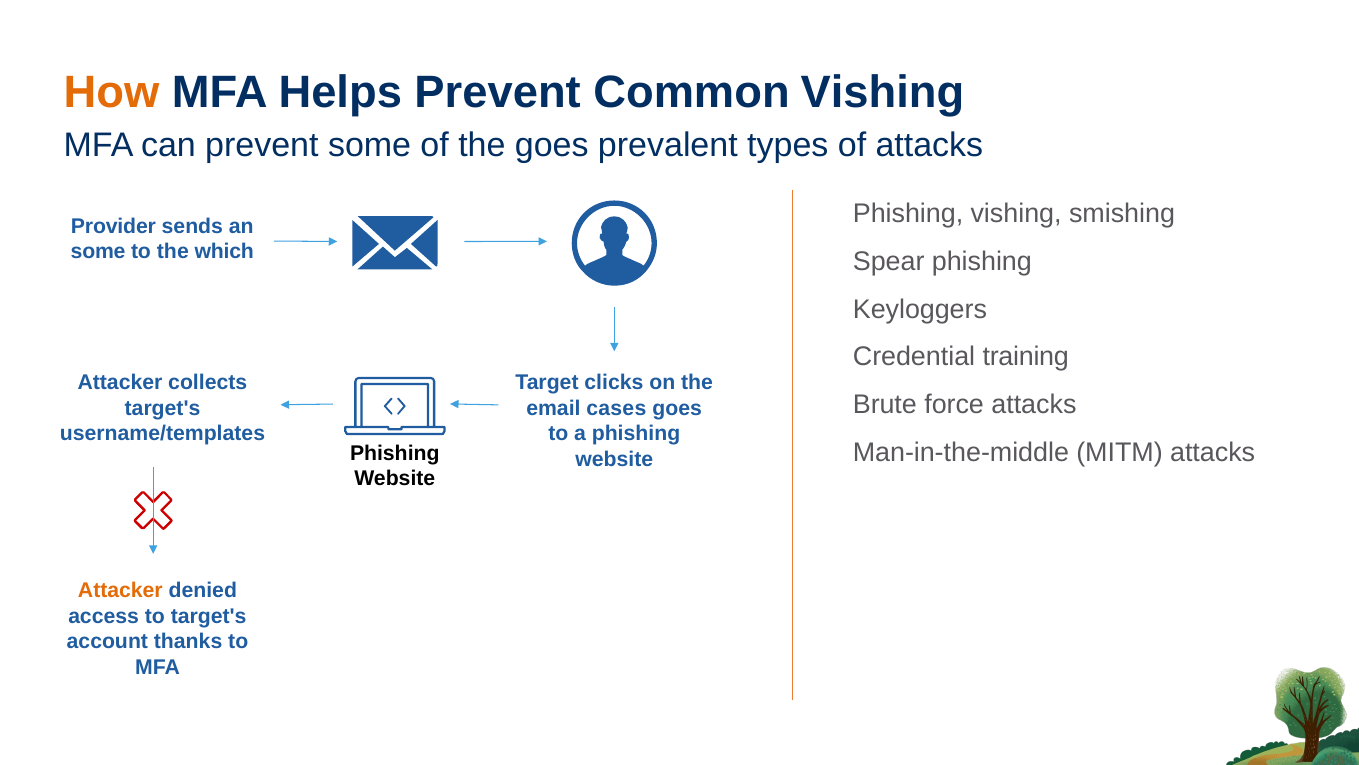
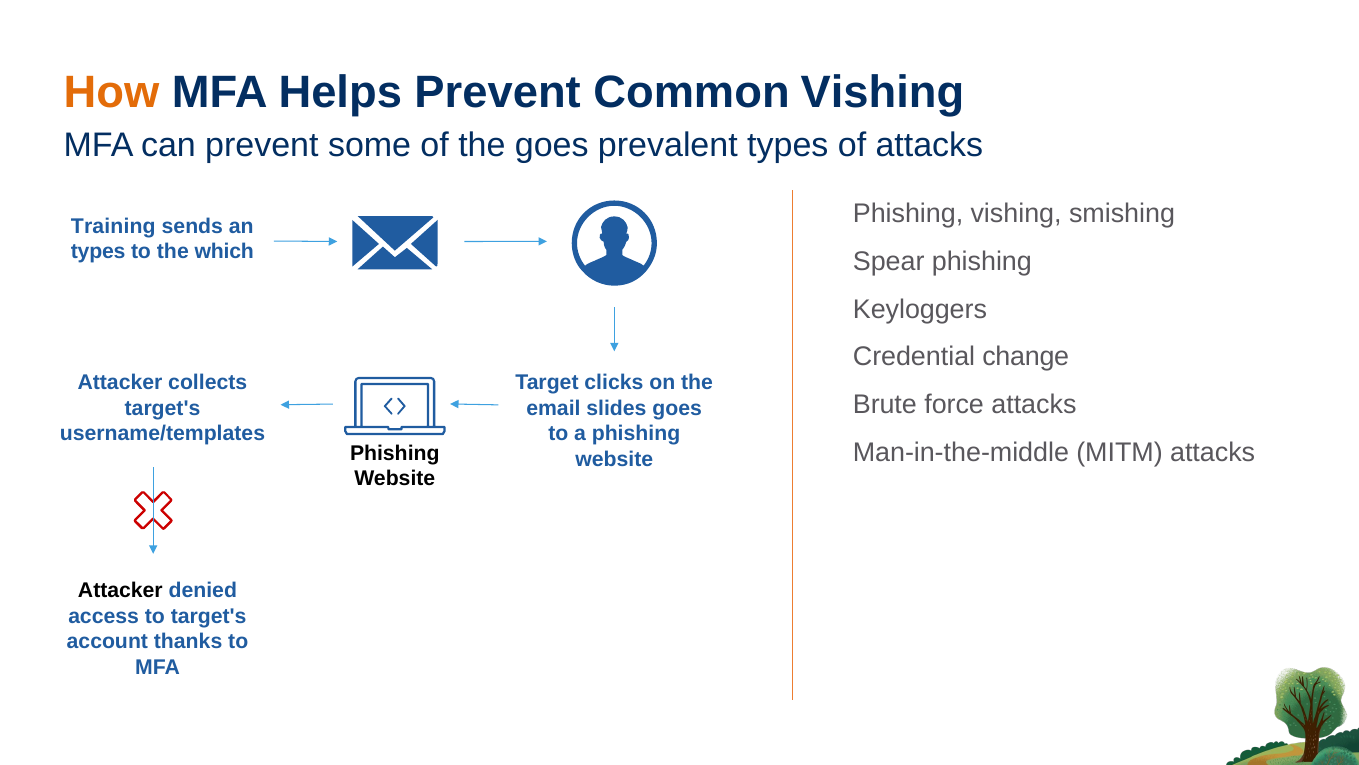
Provider: Provider -> Training (113, 226)
some: some -> types (98, 251)
training: training -> change (1026, 357)
cases: cases -> slides (616, 408)
Attacker colour: orange -> black (120, 590)
